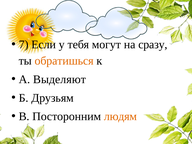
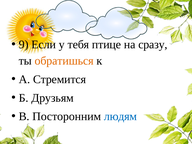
7: 7 -> 9 (24, 45)
могут: могут -> птице (106, 45)
Выделяют: Выделяют -> Стремится (60, 79)
людям colour: orange -> blue (120, 116)
